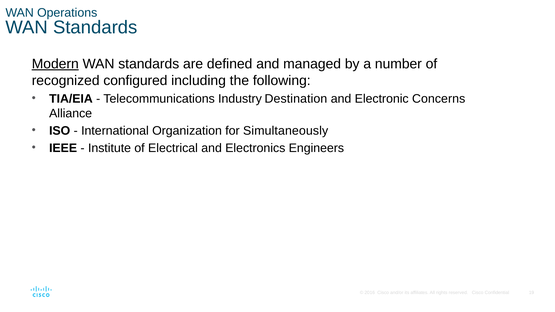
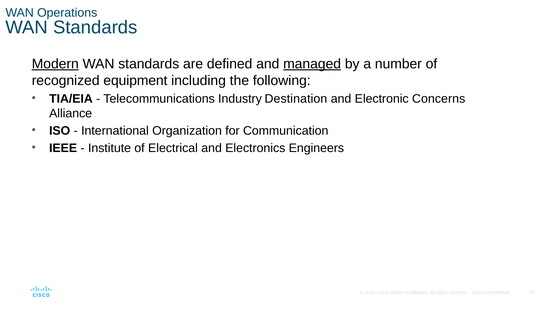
managed underline: none -> present (312, 64)
configured: configured -> equipment (135, 81)
Simultaneously: Simultaneously -> Communication (286, 131)
